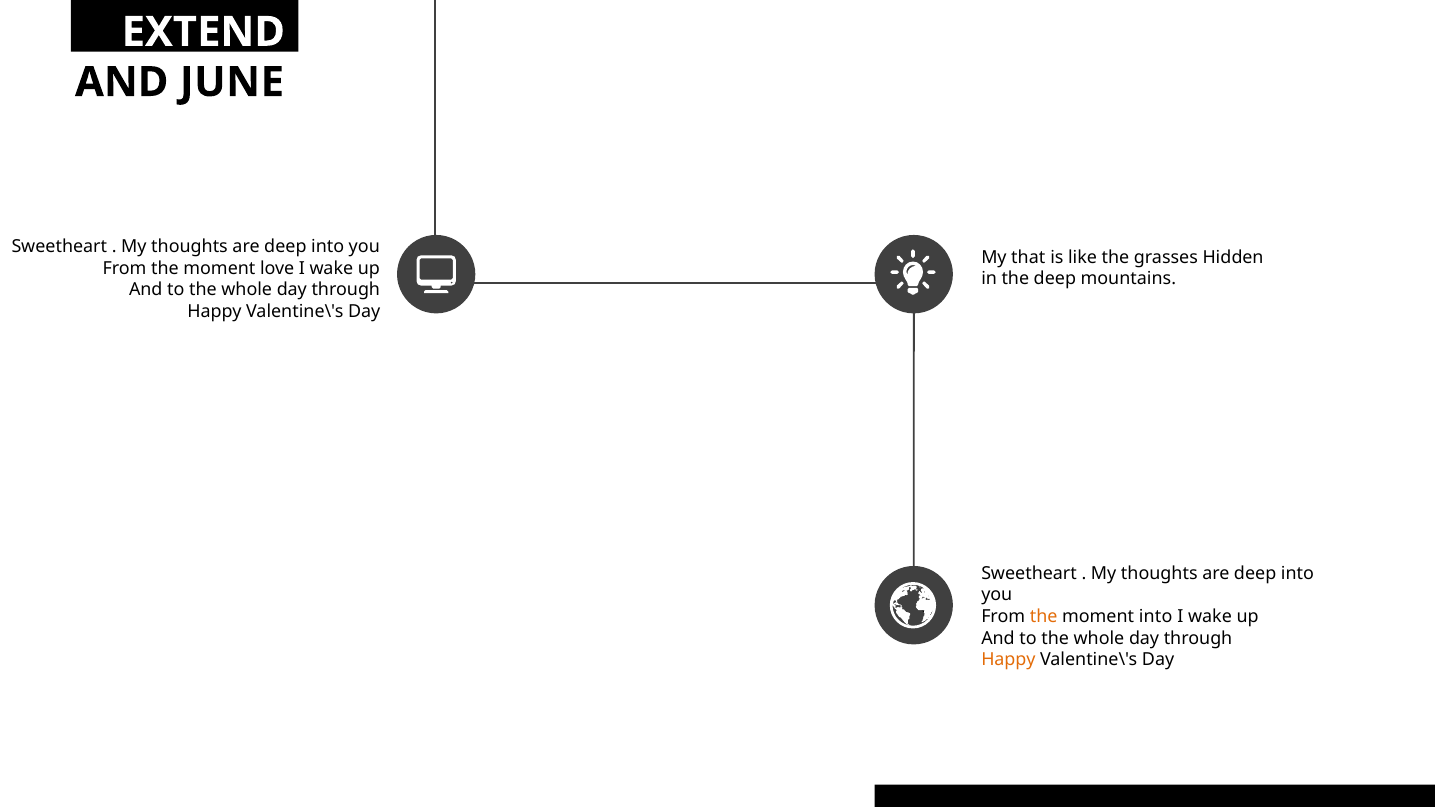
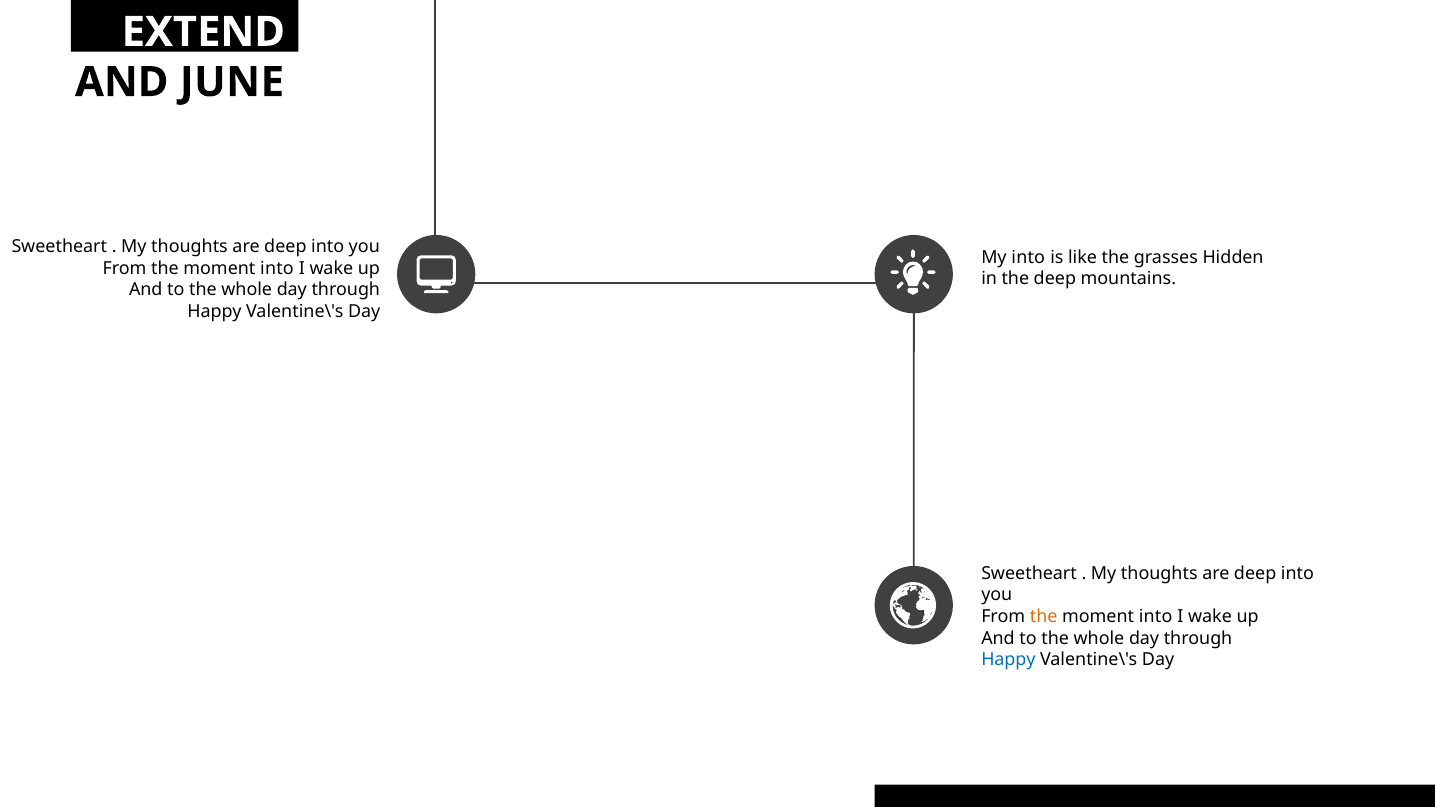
My that: that -> into (1028, 257)
love: love -> into (277, 268)
Happy colour: orange -> blue (1008, 660)
